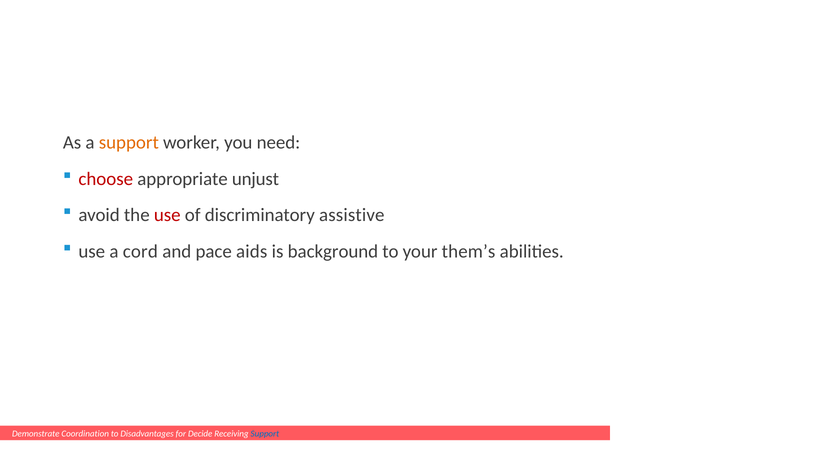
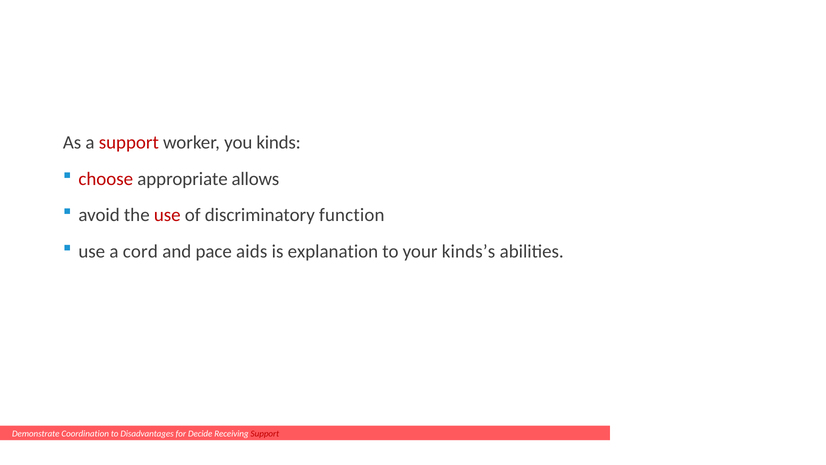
support colour: orange -> red (129, 143)
need: need -> kinds (279, 143)
unjust: unjust -> allows (255, 179)
assistive: assistive -> function (352, 215)
background: background -> explanation (333, 251)
them’s: them’s -> kinds’s (469, 251)
Support colour: blue -> red (265, 433)
